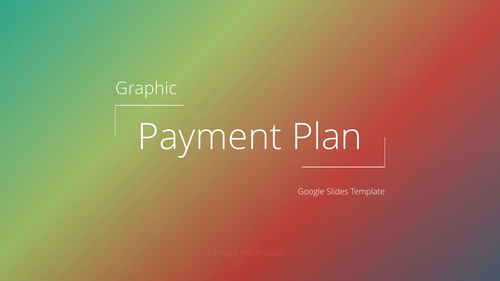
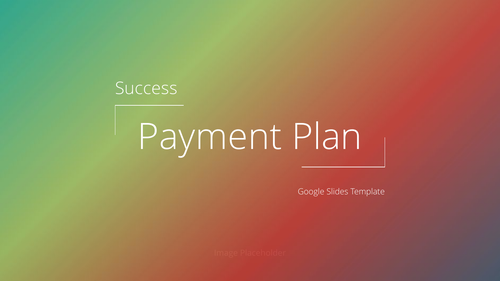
Graphic: Graphic -> Success (146, 89)
